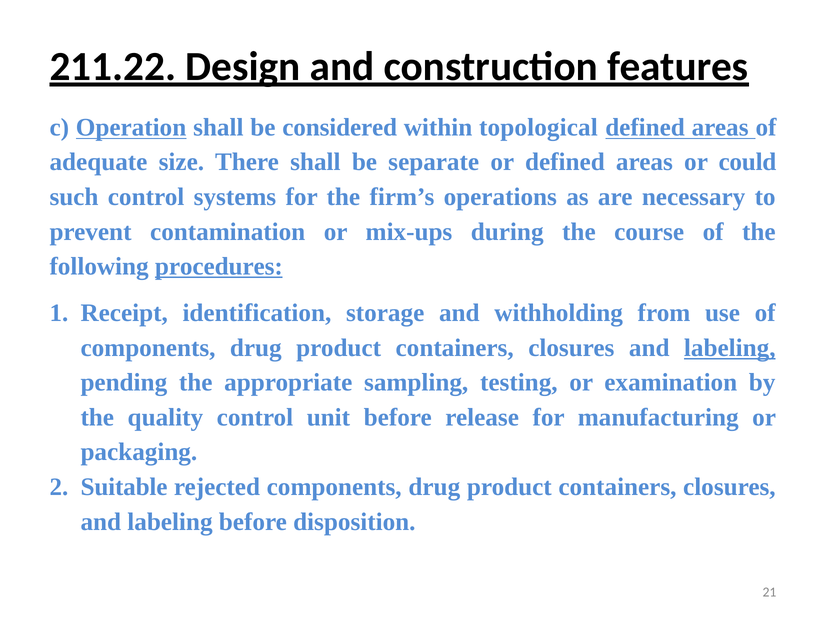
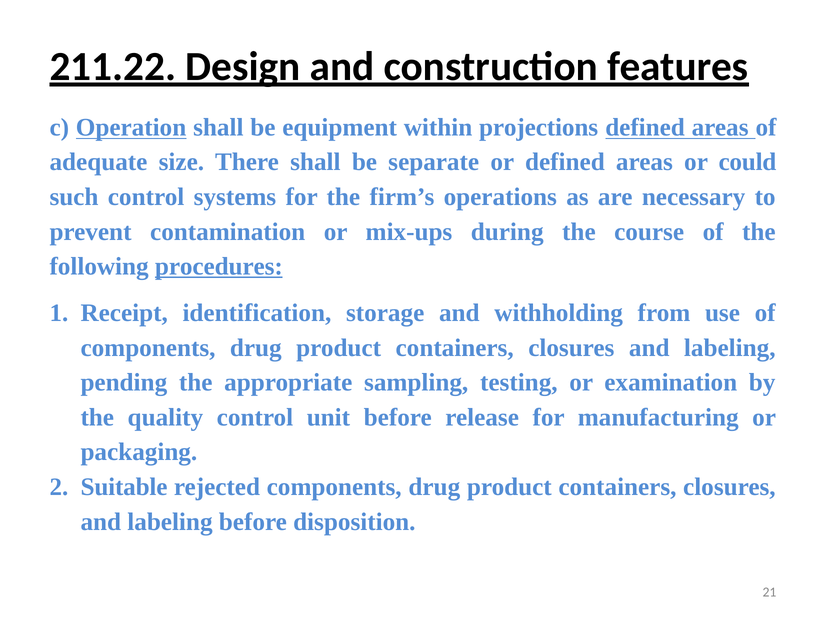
considered: considered -> equipment (340, 127)
topological: topological -> projections (539, 127)
labeling underline: present -> none (730, 347)
